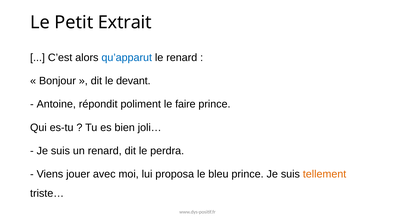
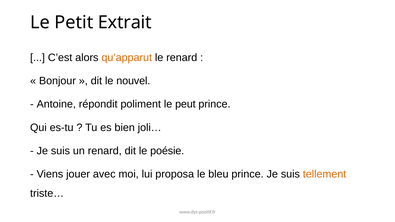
qu’apparut colour: blue -> orange (127, 58)
devant: devant -> nouvel (133, 81)
faire: faire -> peut (185, 104)
perdra: perdra -> poésie (167, 151)
